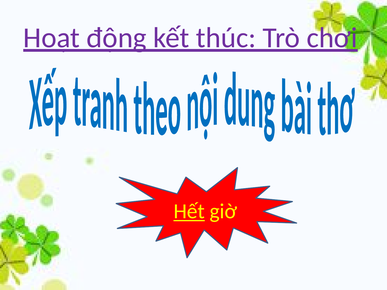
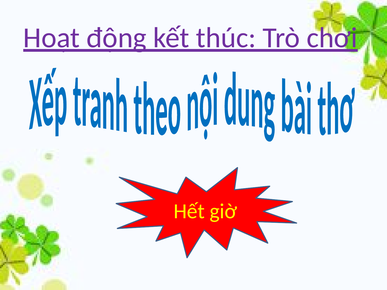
Hết underline: present -> none (189, 212)
